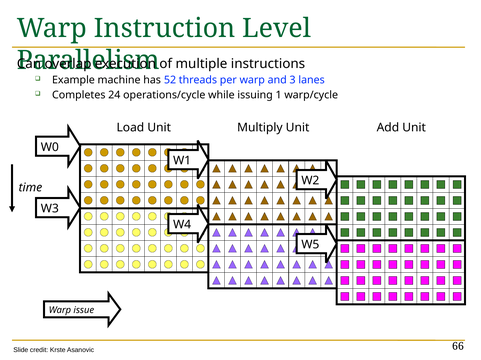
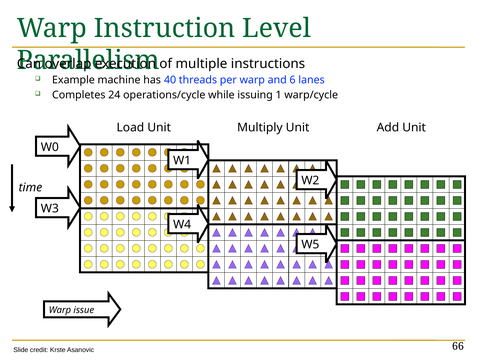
52: 52 -> 40 (170, 80)
3: 3 -> 6 (293, 80)
